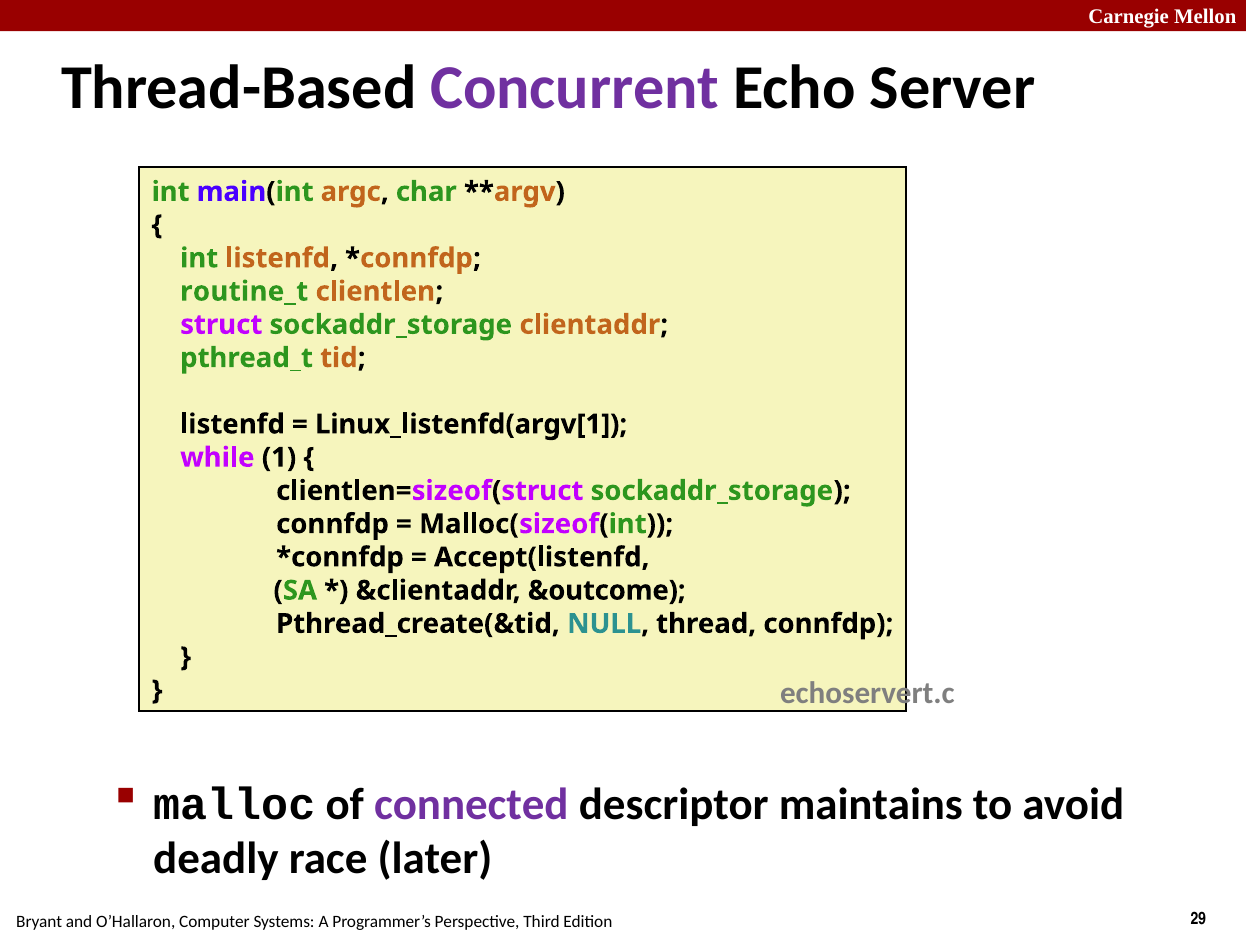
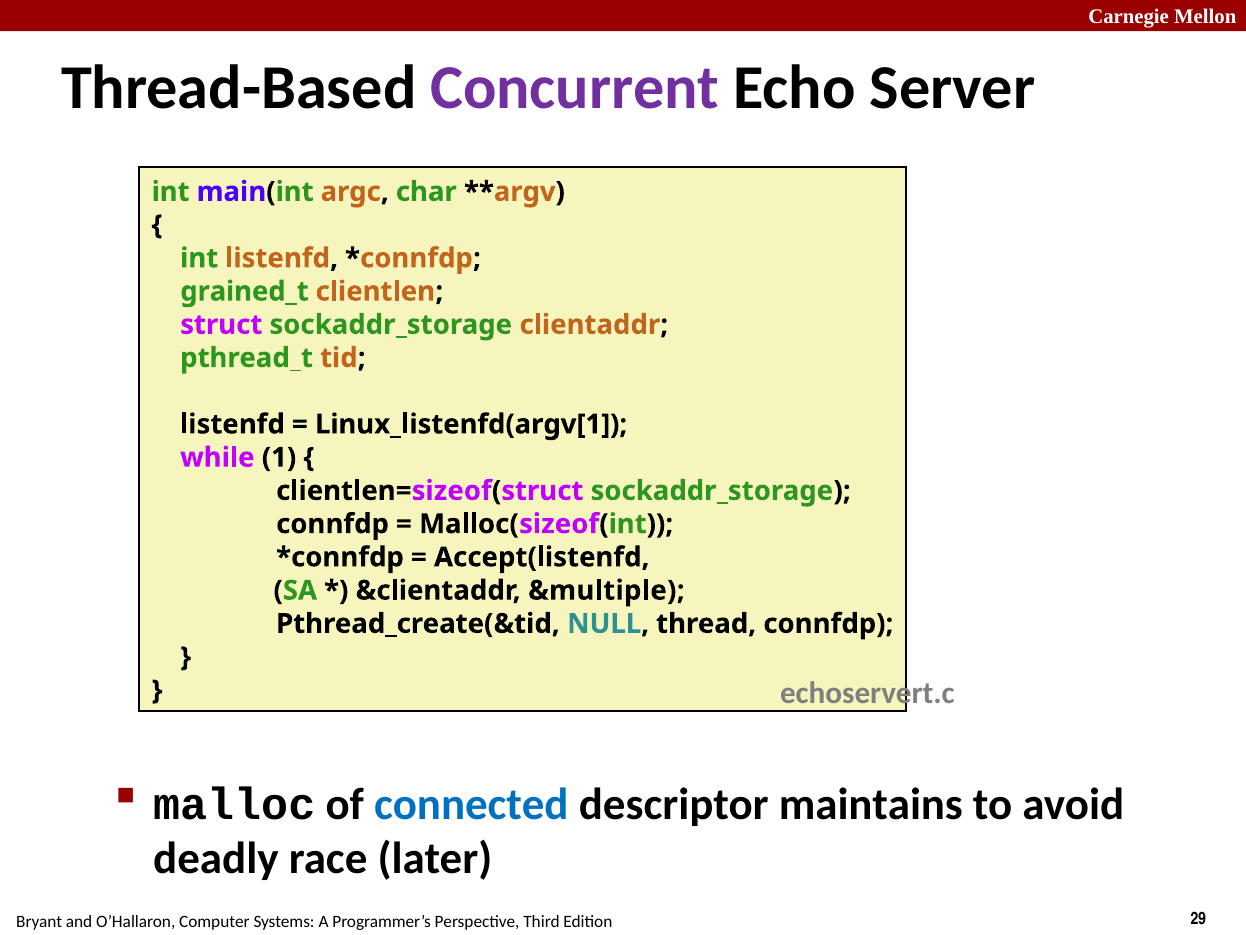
routine_t: routine_t -> grained_t (244, 291)
&outcome: &outcome -> &multiple (606, 590)
connected colour: purple -> blue (471, 805)
